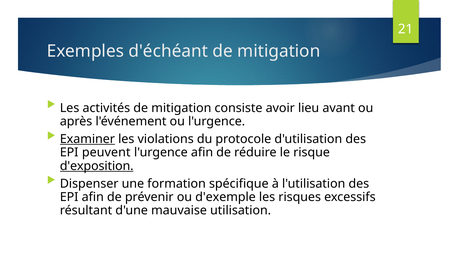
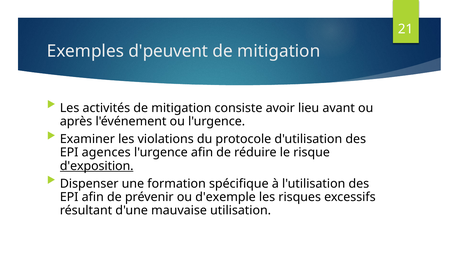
d'échéant: d'échéant -> d'peuvent (168, 51)
Examiner underline: present -> none (87, 139)
peuvent: peuvent -> agences (106, 153)
